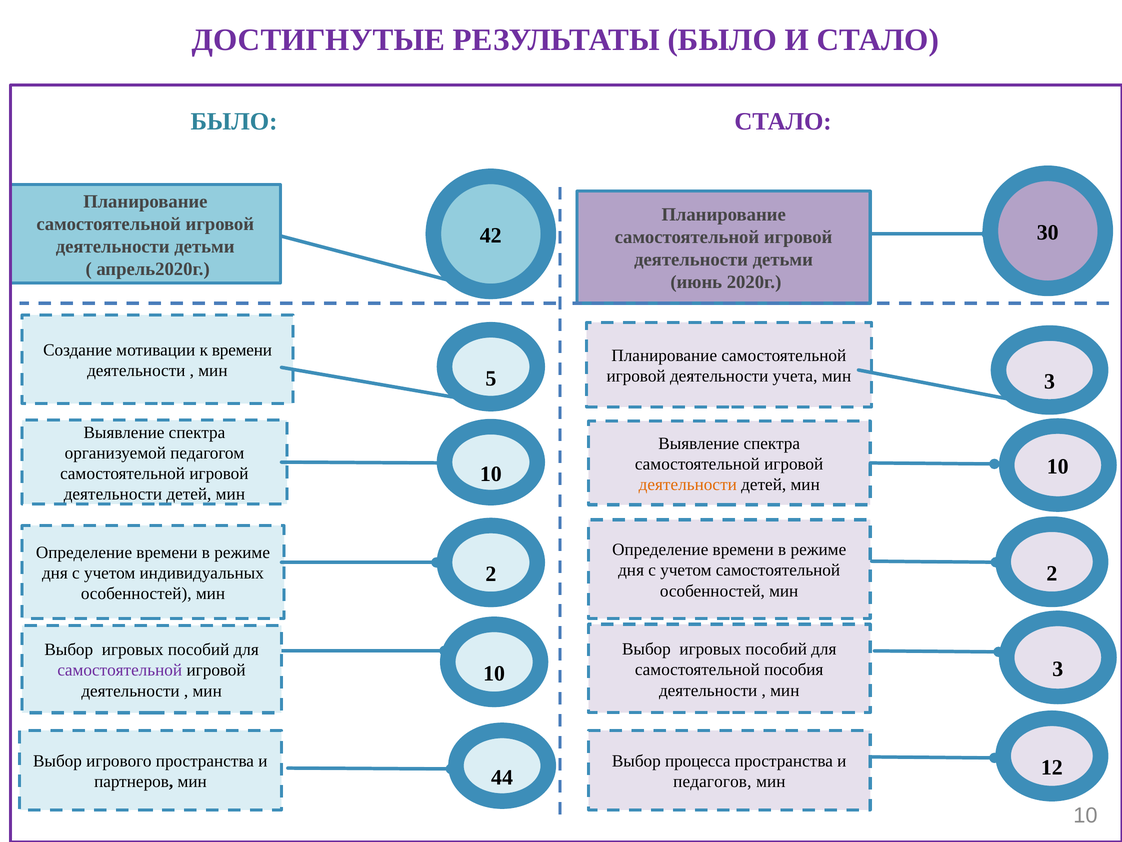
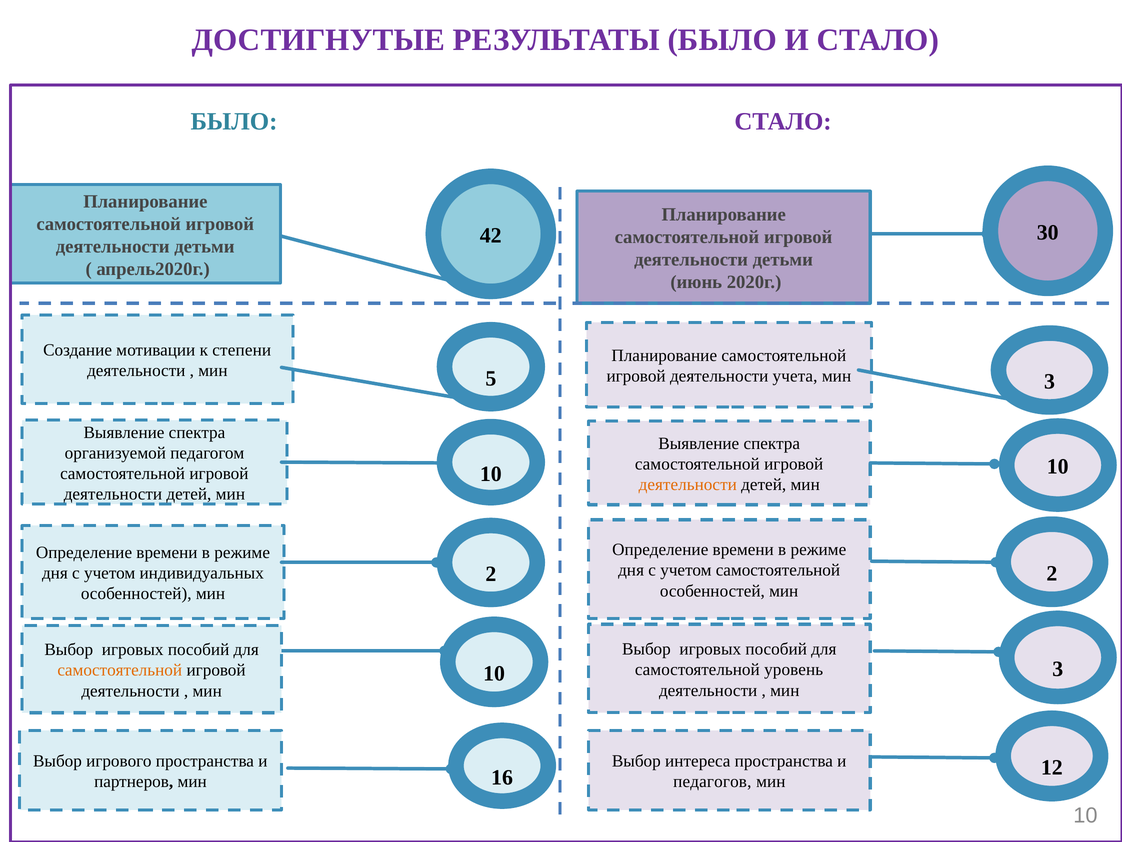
к времени: времени -> степени (242, 350)
пособия: пособия -> уровень (794, 669)
самостоятельной colour: purple -> orange (120, 670)
процесса: процесса -> интереса (698, 761)
44: 44 -> 16 (502, 777)
